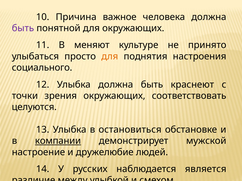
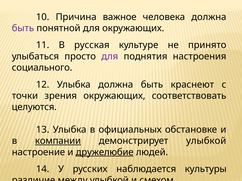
меняют: меняют -> русская (92, 45)
для colour: orange -> purple (110, 56)
остановиться: остановиться -> официальных (130, 130)
демонстрирует мужской: мужской -> улыбкой (206, 141)
дружелюбие underline: none -> present (105, 153)
является: является -> культуры (206, 169)
